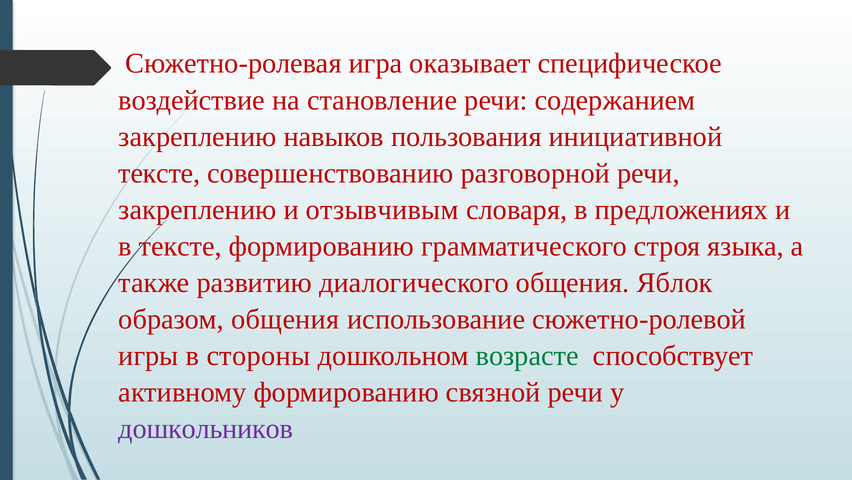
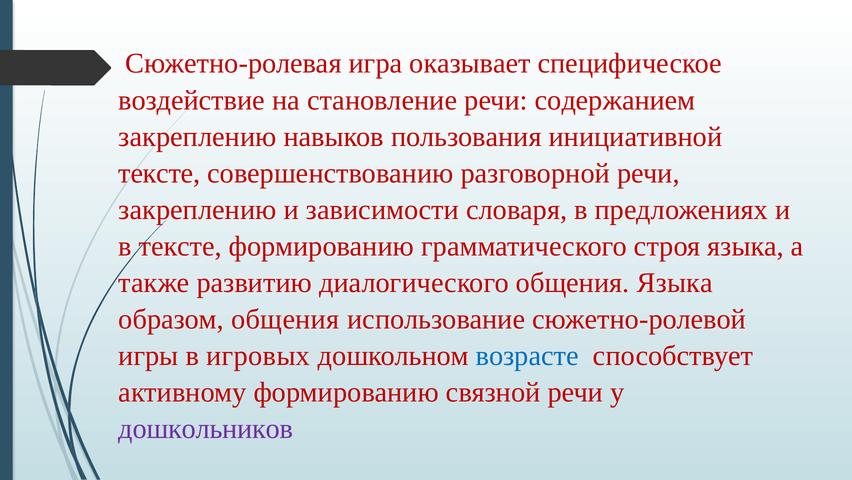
отзывчивым: отзывчивым -> зависимости (382, 209)
общения Яблок: Яблок -> Языка (675, 282)
стороны: стороны -> игровых (258, 355)
возрасте colour: green -> blue (527, 355)
